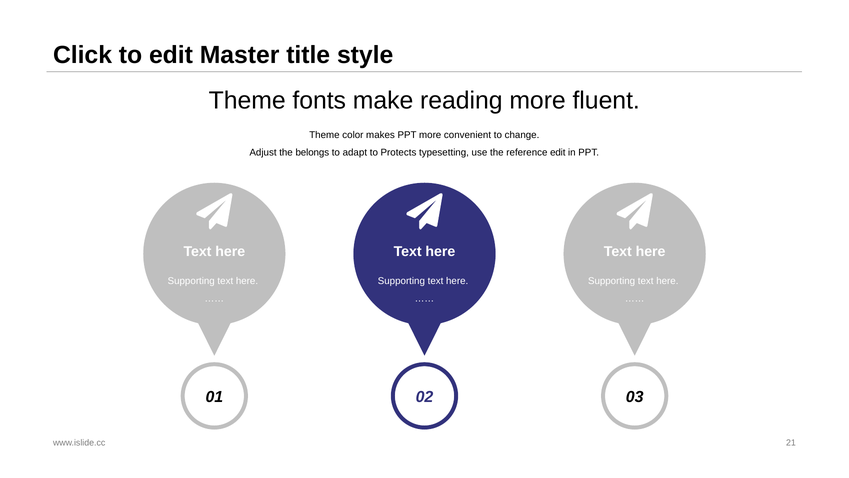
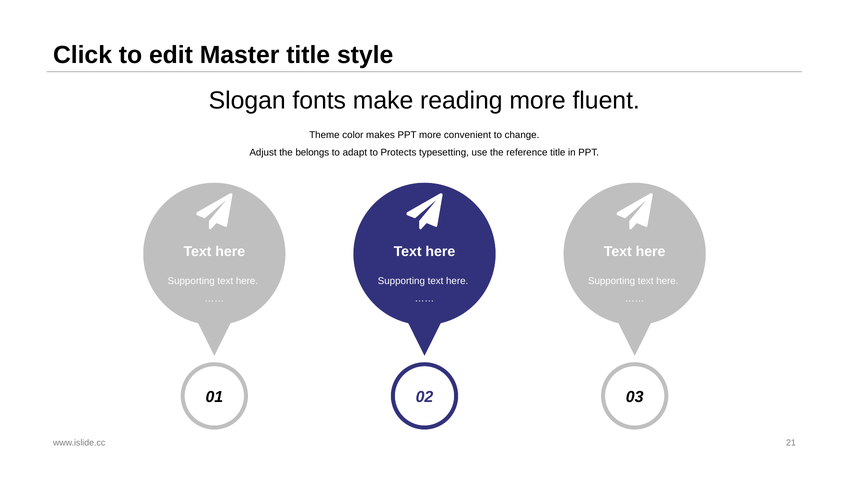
Theme: Theme -> Slogan (247, 101)
reference edit: edit -> title (558, 152)
